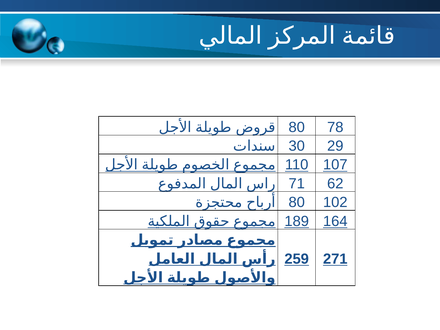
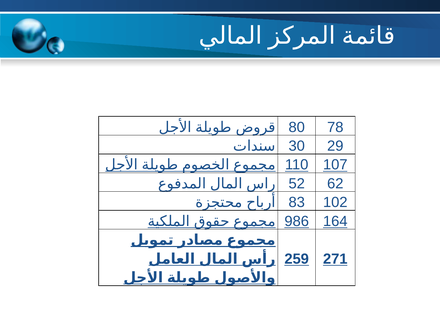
71: 71 -> 52 (297, 184)
80: 80 -> 83 (297, 202)
189: 189 -> 986 (297, 221)
